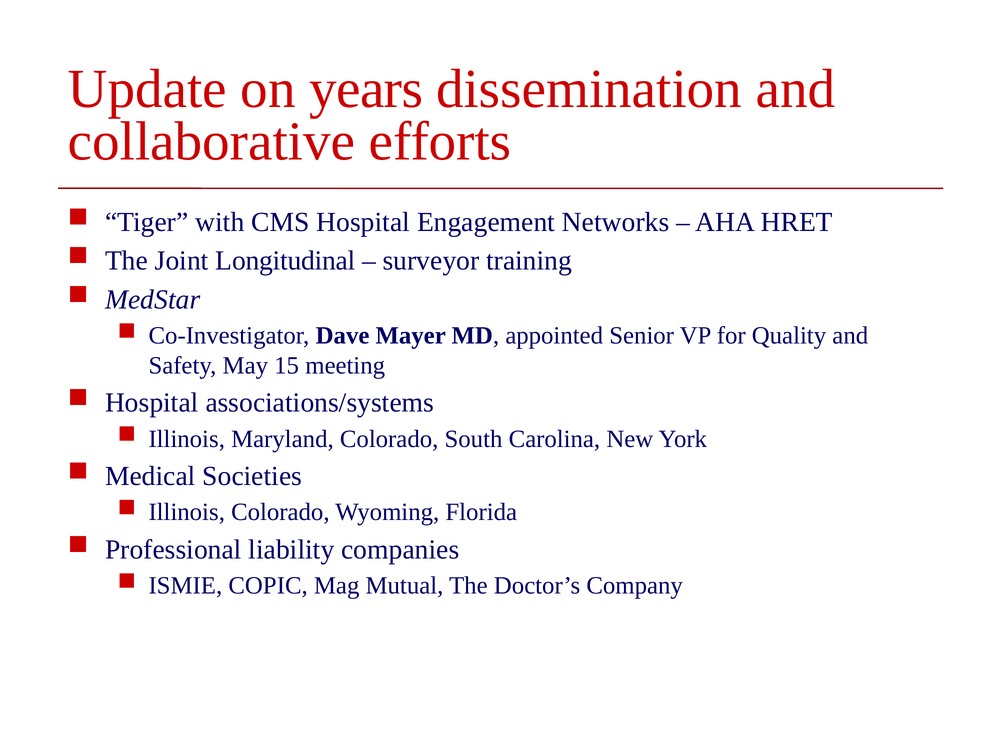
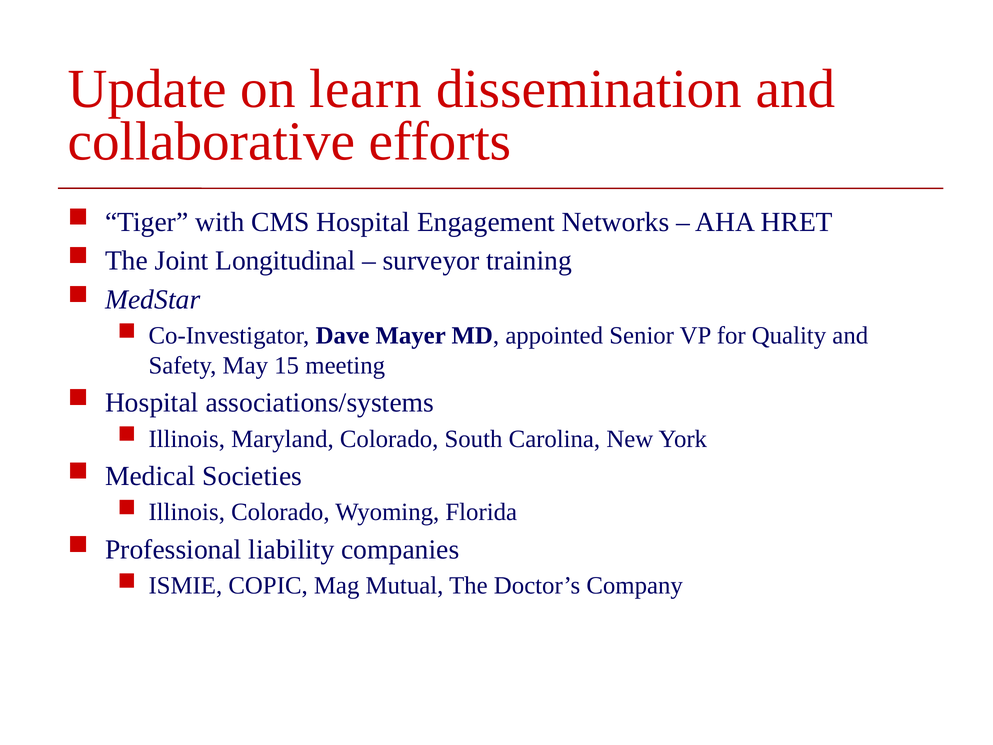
years: years -> learn (366, 89)
